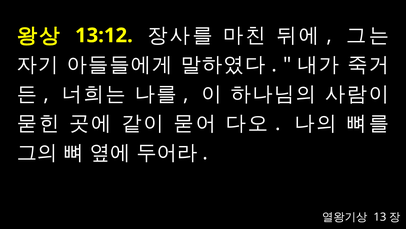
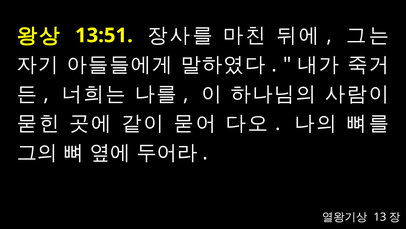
13:12: 13:12 -> 13:51 (104, 35)
